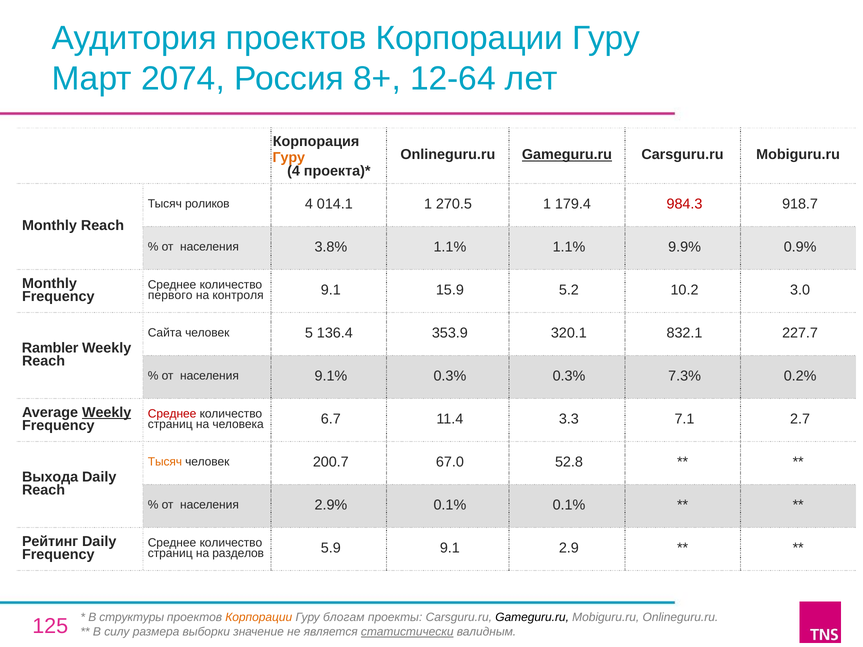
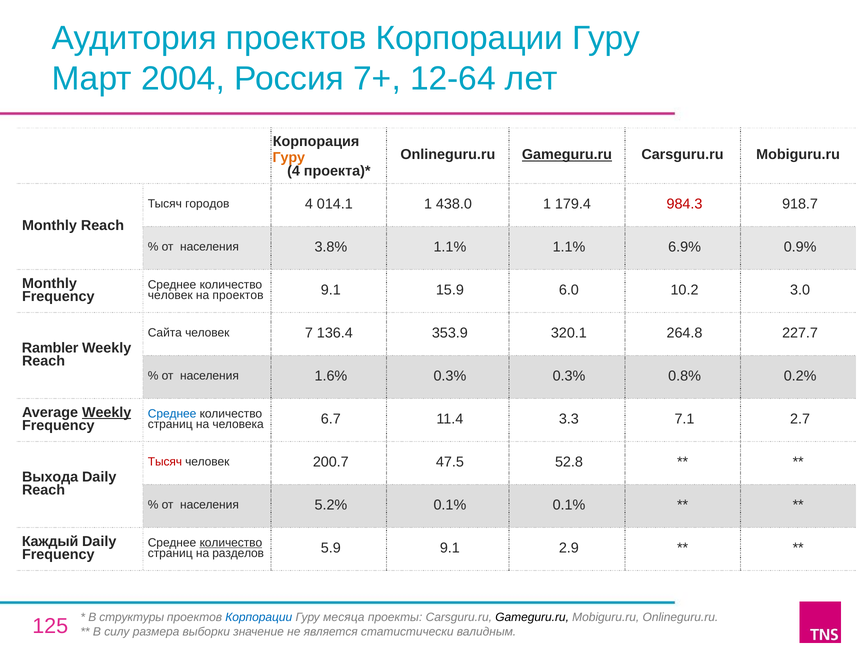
2074: 2074 -> 2004 (183, 79)
8+: 8+ -> 7+ (377, 79)
роликов: роликов -> городов (207, 204)
270.5: 270.5 -> 438.0 (454, 204)
9.9%: 9.9% -> 6.9% (685, 247)
первого: первого -> человек (170, 296)
на контроля: контроля -> проектов (238, 296)
5.2: 5.2 -> 6.0 (569, 290)
5: 5 -> 7 (309, 333)
832.1: 832.1 -> 264.8 (684, 333)
9.1%: 9.1% -> 1.6% (331, 376)
7.3%: 7.3% -> 0.8% (685, 376)
Среднее colour: red -> blue (172, 414)
Тысяч colour: orange -> red (165, 462)
67.0: 67.0 -> 47.5 (450, 462)
2.9%: 2.9% -> 5.2% (331, 505)
Рейтинг: Рейтинг -> Каждый (50, 542)
количество underline: none -> present (231, 543)
Корпорации colour: orange -> blue (259, 618)
блогам: блогам -> месяца (344, 618)
статистически underline: present -> none (407, 632)
